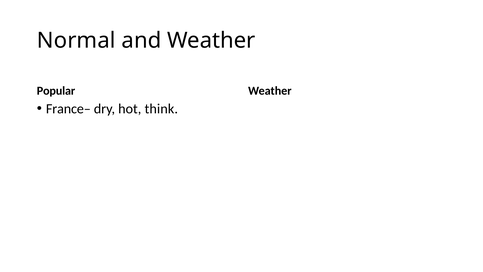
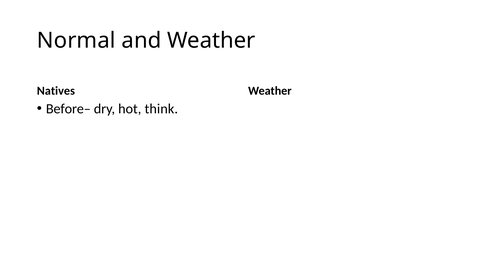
Popular: Popular -> Natives (56, 91)
France–: France– -> Before– (68, 109)
